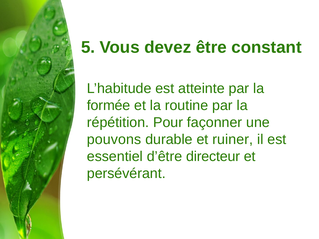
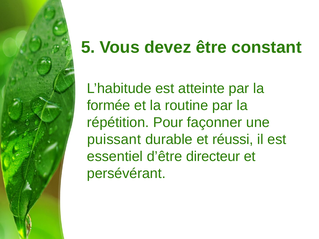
pouvons: pouvons -> puissant (114, 140)
ruiner: ruiner -> réussi (233, 140)
